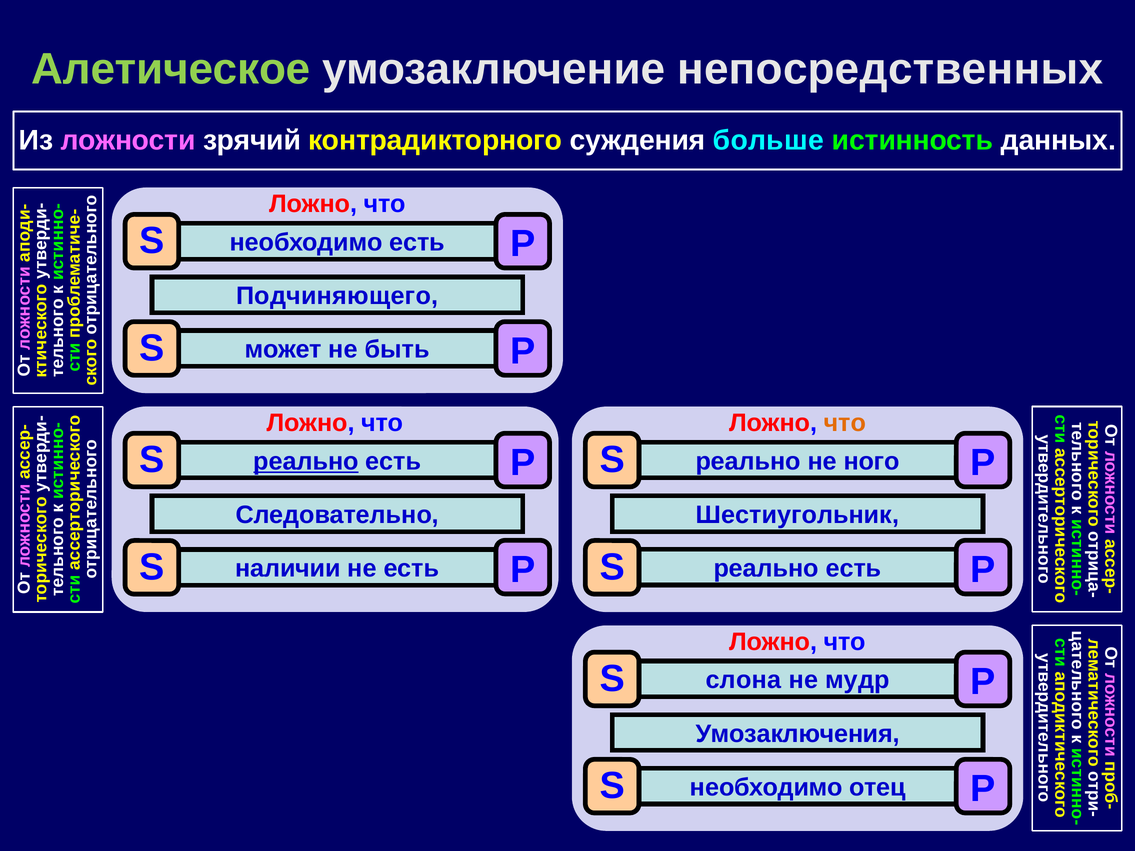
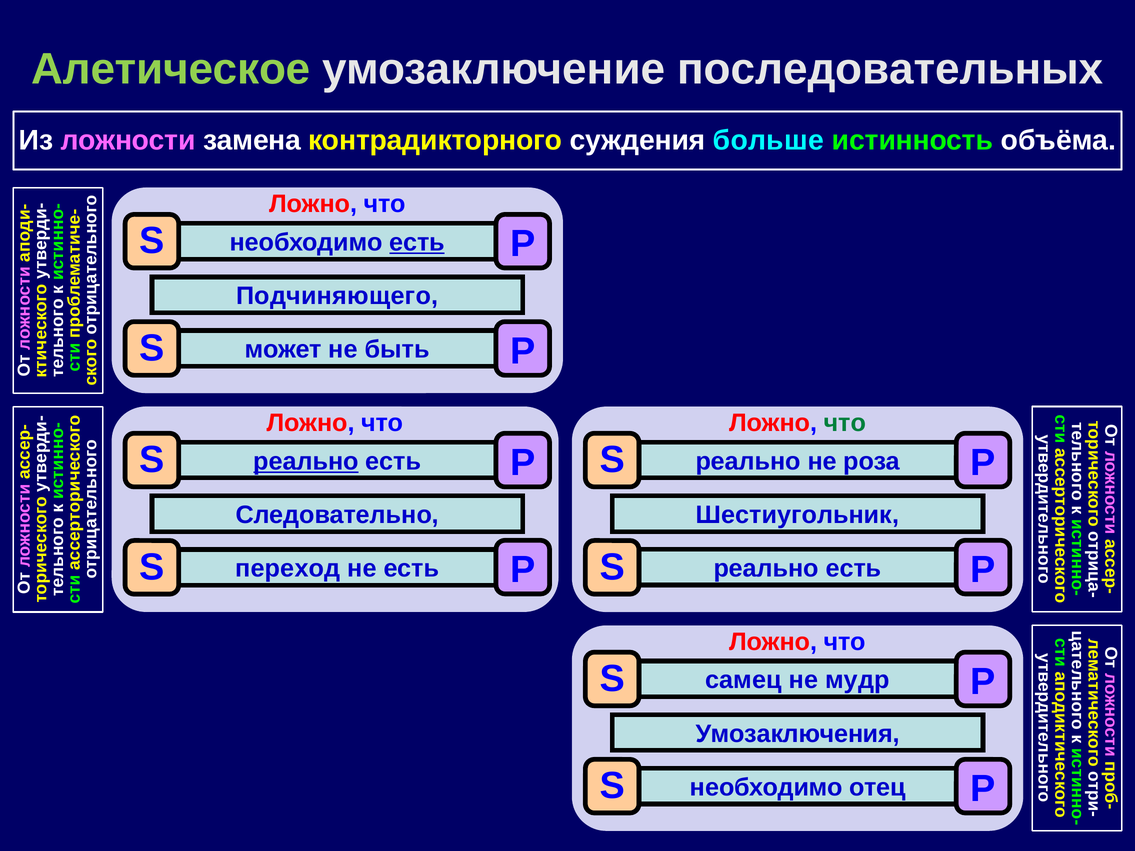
непосредственных: непосредственных -> последовательных (890, 69)
зрячий: зрячий -> замена (252, 141)
данных: данных -> объёма (1058, 141)
есть underline: none -> present (417, 243)
что colour: orange -> green (845, 423)
ного: ного -> роза (872, 461)
наличии: наличии -> переход (288, 569)
слона: слона -> самец (743, 680)
